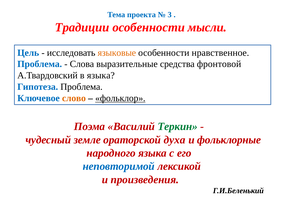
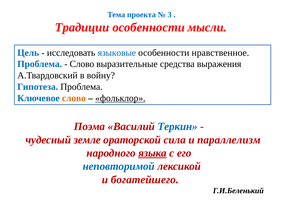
языковые colour: orange -> blue (117, 52)
Слова: Слова -> Слово (82, 64)
фронтовой: фронтовой -> выражения (219, 64)
в языка: языка -> войну (101, 75)
Теркин colour: green -> blue (178, 126)
духа: духа -> сила (175, 139)
фольклорные: фольклорные -> параллелизм (229, 139)
языка underline: none -> present (152, 153)
произведения: произведения -> богатейшего (145, 179)
